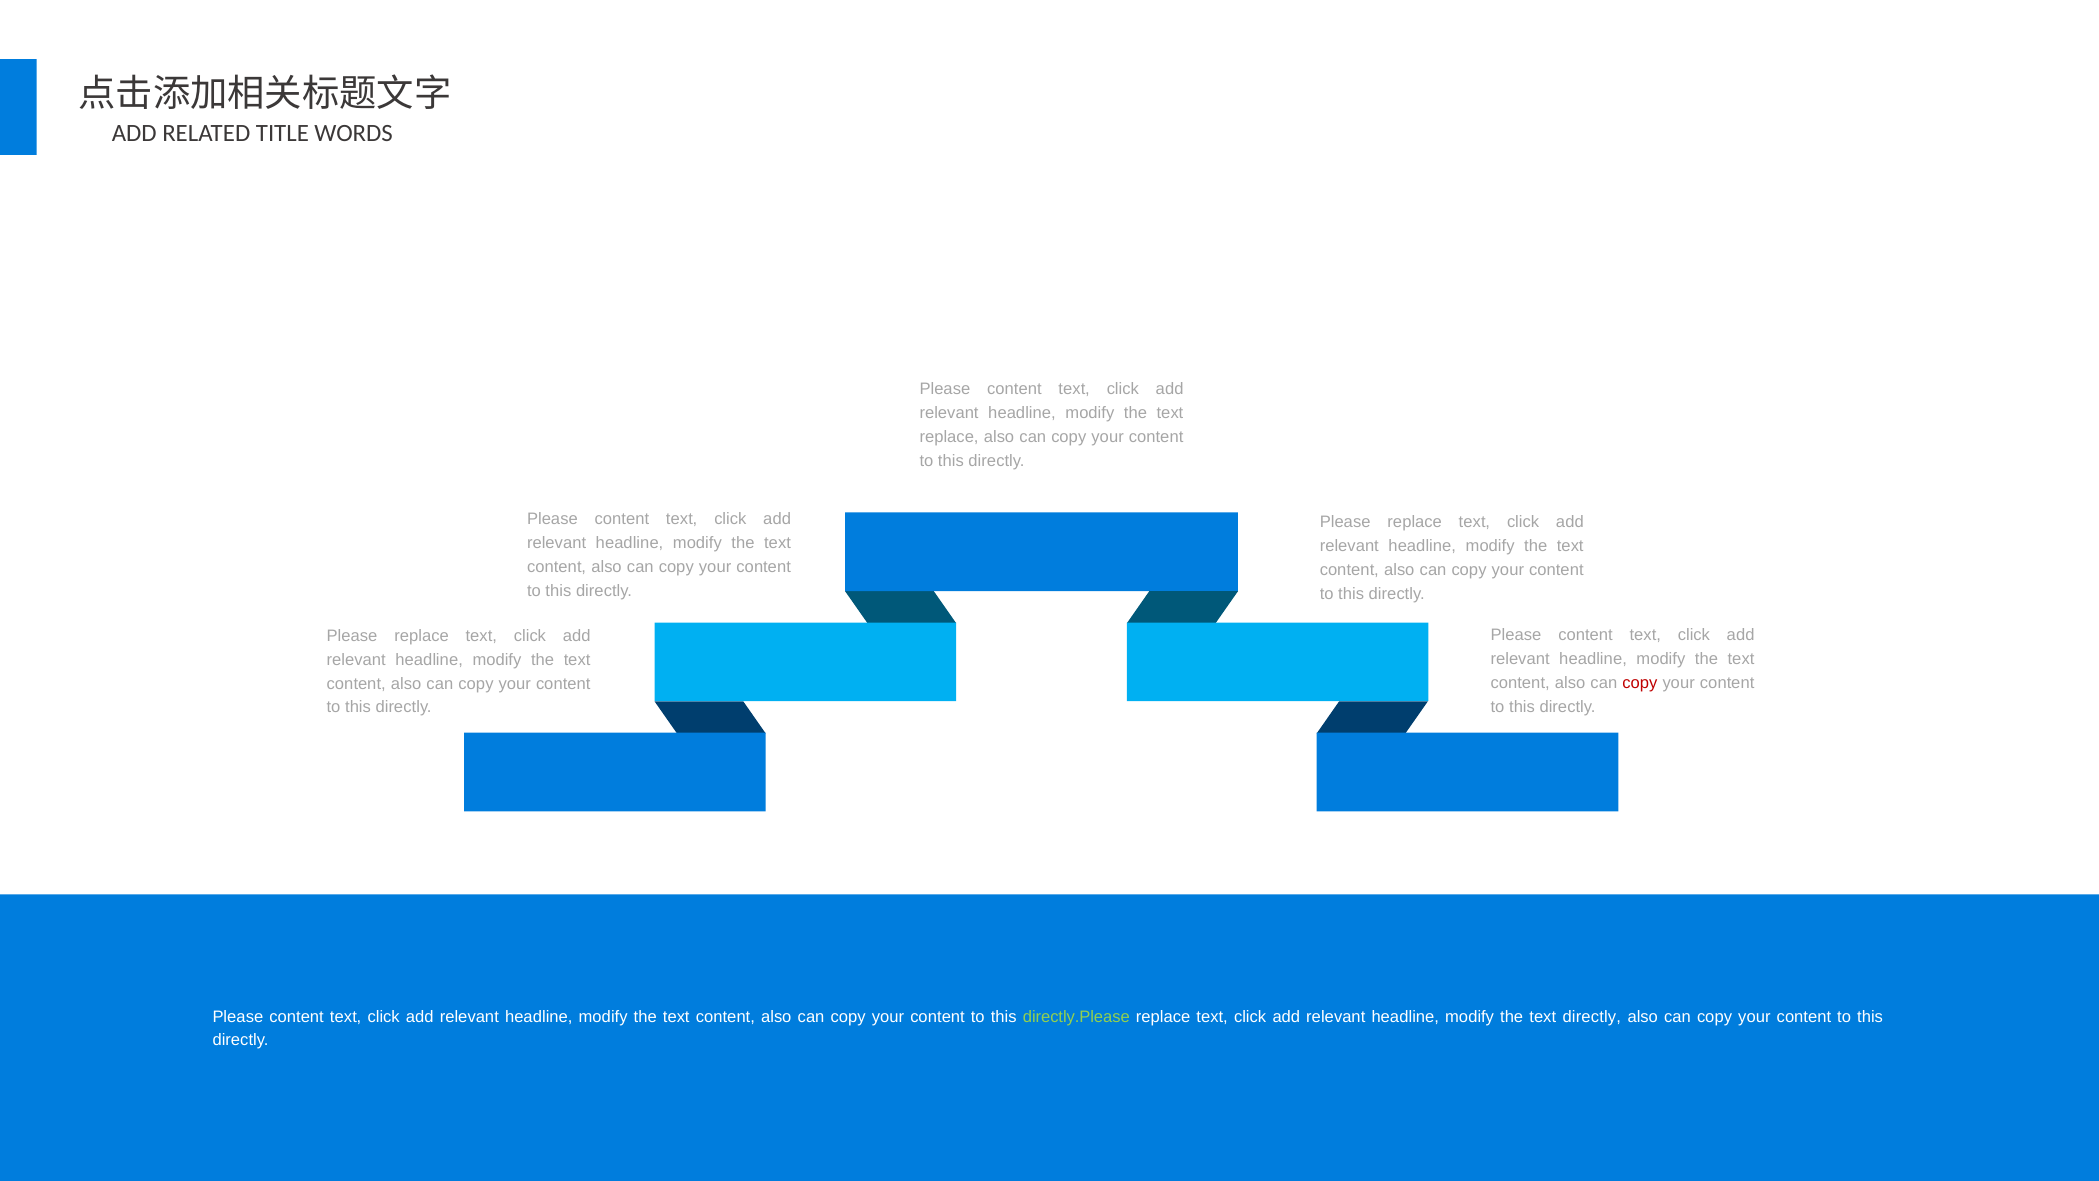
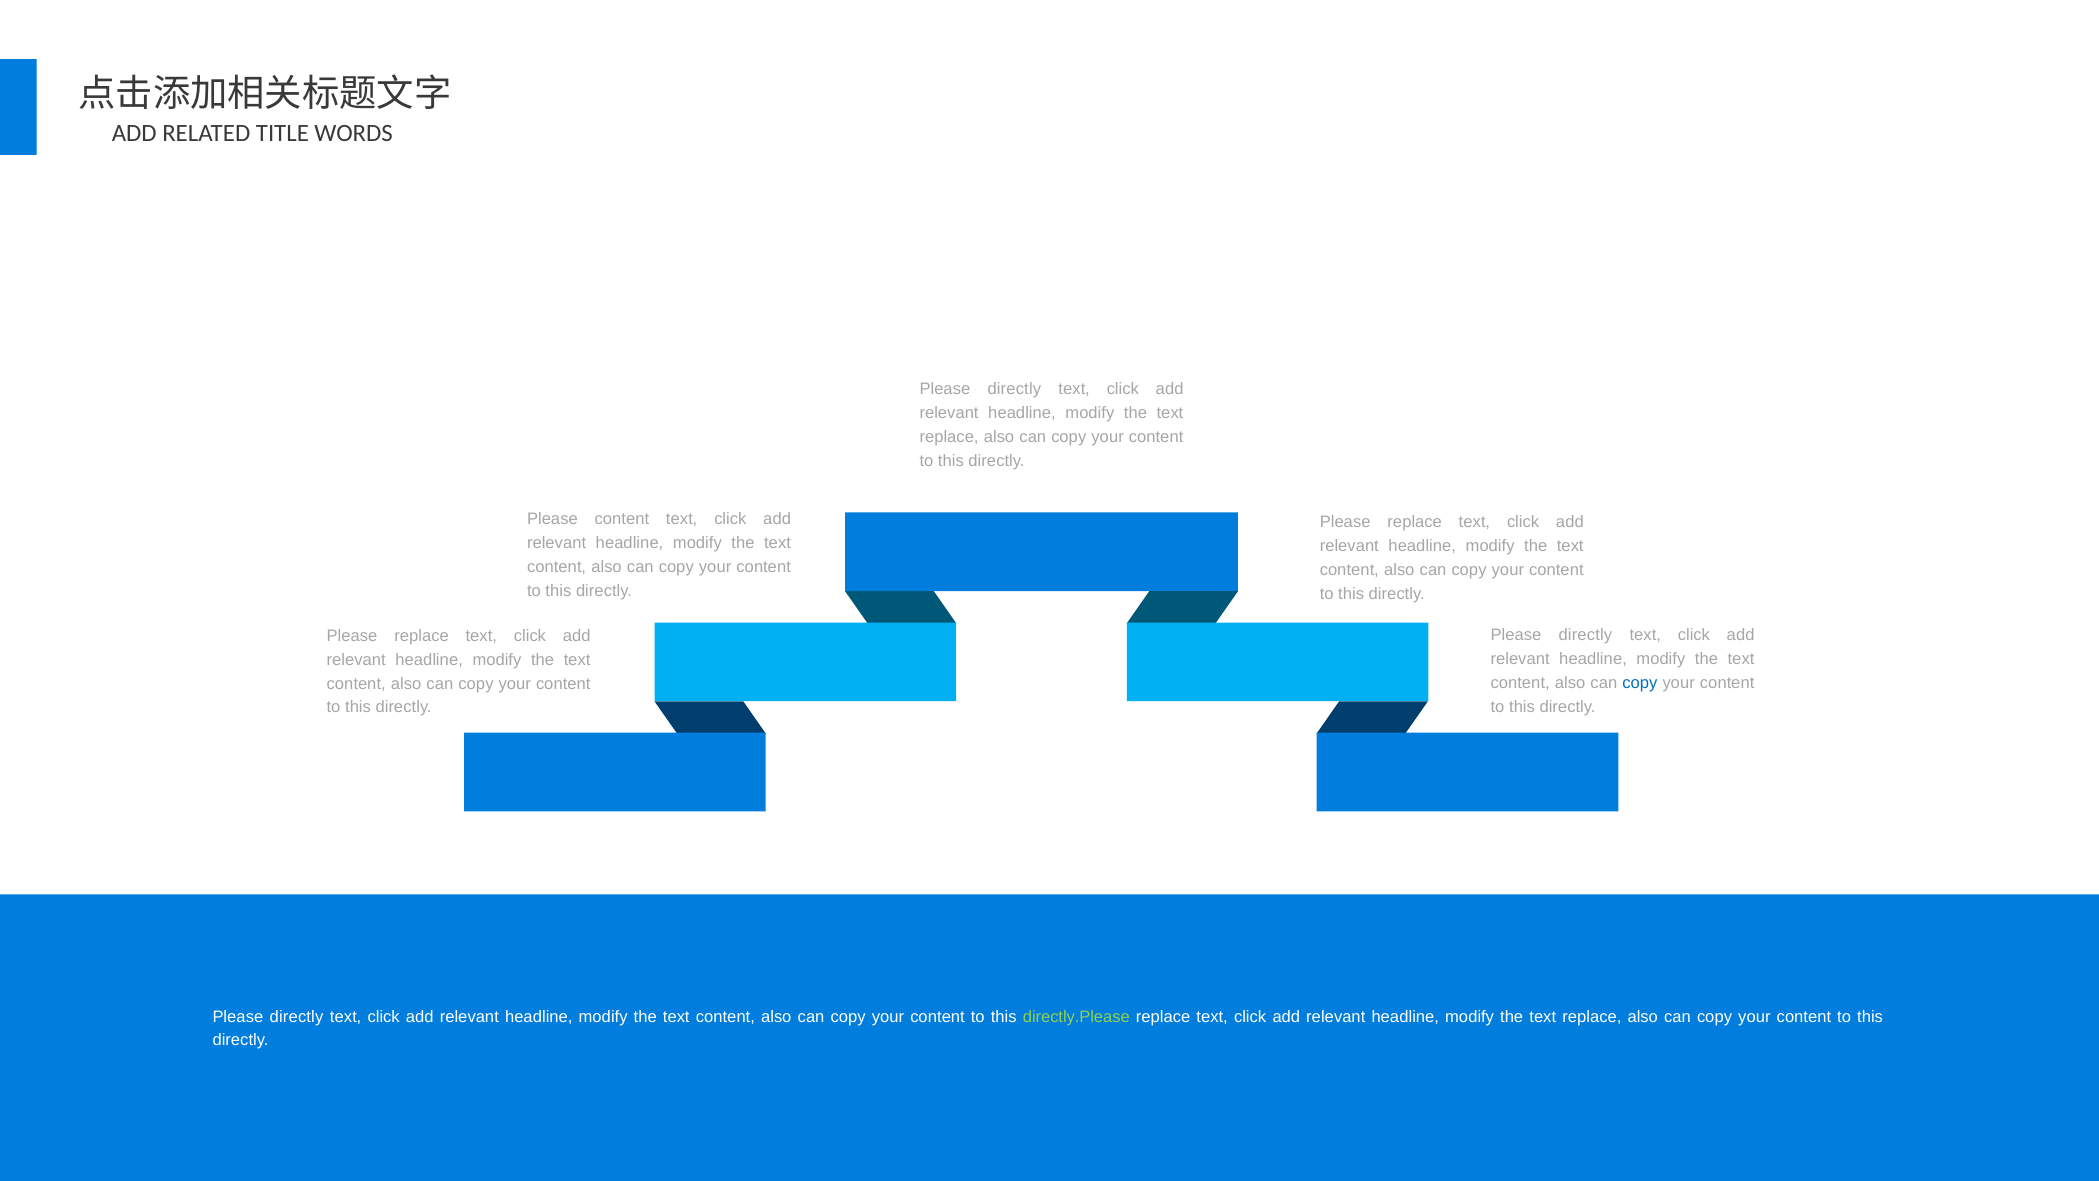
content: content -> directly (1014, 389)
content: content -> directly (1585, 635)
copy colour: red -> blue (1640, 683)
content: content -> directly (297, 1016)
directly: directly -> replace (1592, 1016)
